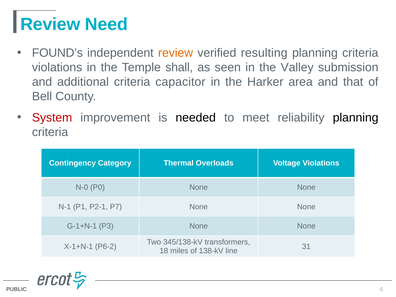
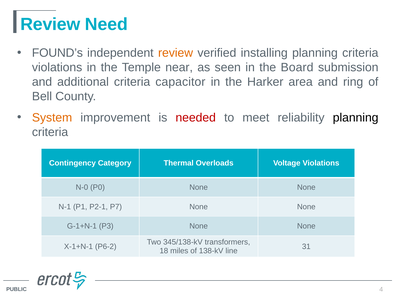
resulting: resulting -> installing (264, 53)
shall: shall -> near (179, 67)
Valley: Valley -> Board (297, 67)
that: that -> ring (353, 82)
System colour: red -> orange (52, 118)
needed colour: black -> red (196, 118)
